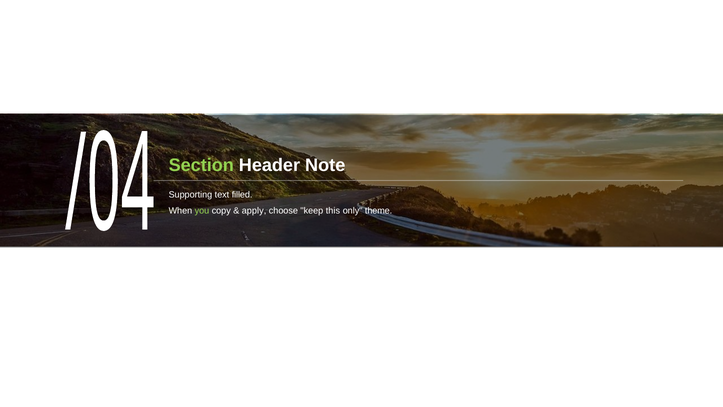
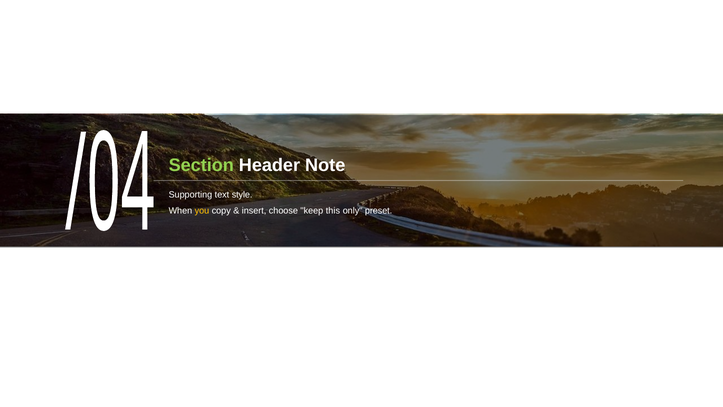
filled: filled -> style (242, 194)
you colour: light green -> yellow (202, 211)
apply: apply -> insert (254, 211)
theme: theme -> preset (379, 211)
